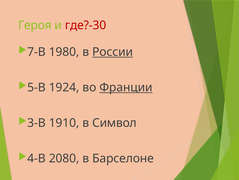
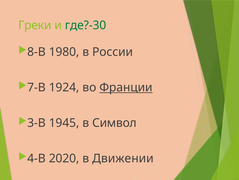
Героя: Героя -> Греки (35, 25)
где?-30 colour: red -> green (86, 25)
7-В: 7-В -> 8-В (37, 52)
России underline: present -> none (113, 52)
5-В: 5-В -> 7-В (37, 87)
1910: 1910 -> 1945 (64, 122)
2080: 2080 -> 2020 (64, 158)
Барселоне: Барселоне -> Движении (123, 158)
